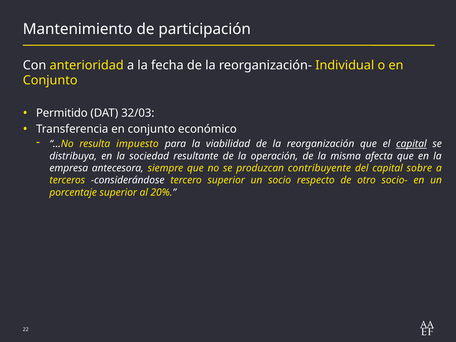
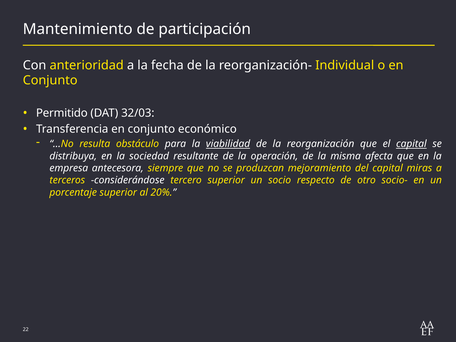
impuesto: impuesto -> obstáculo (138, 144)
viabilidad underline: none -> present (228, 144)
contribuyente: contribuyente -> mejoramiento (320, 168)
sobre: sobre -> miras (419, 168)
